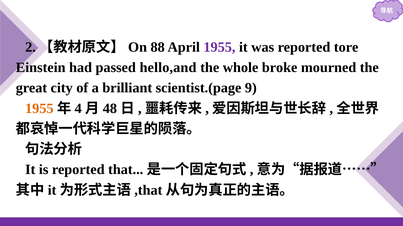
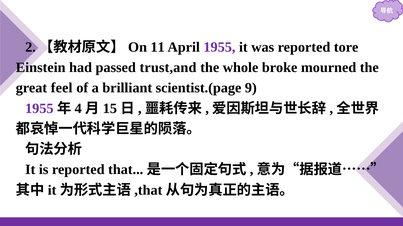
88: 88 -> 11 (158, 47)
hello,and: hello,and -> trust,and (168, 68)
city: city -> feel (62, 88)
1955 colour: orange -> purple (39, 109)
48: 48 -> 15 (110, 109)
